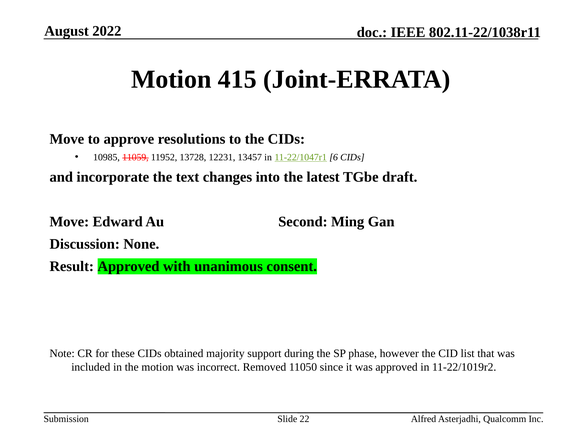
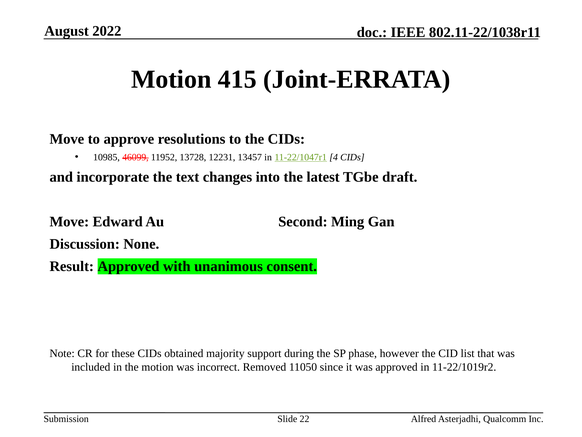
11059: 11059 -> 46099 (135, 157)
6: 6 -> 4 (334, 157)
